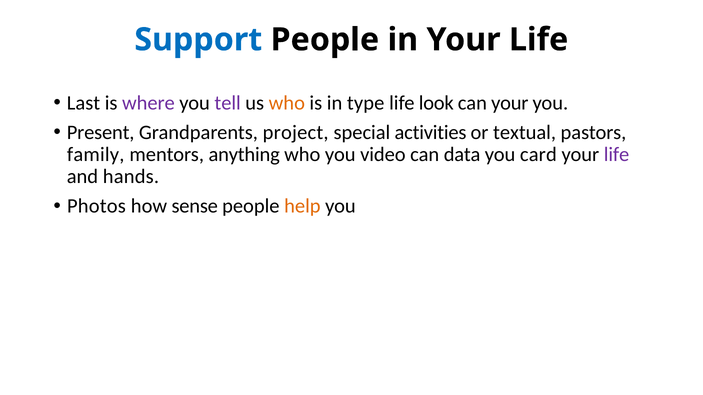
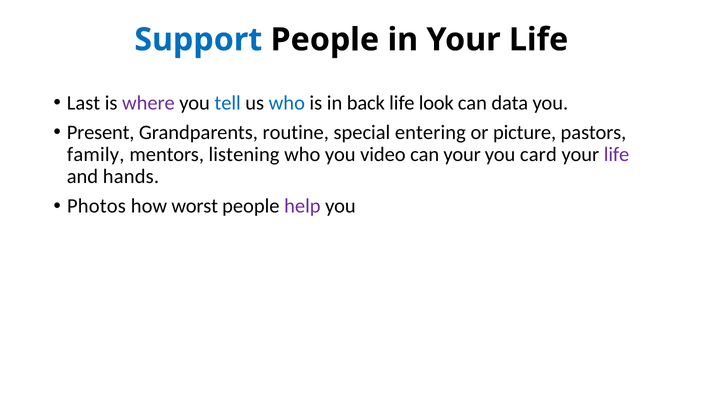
tell colour: purple -> blue (228, 103)
who colour: orange -> blue (287, 103)
type: type -> back (366, 103)
can your: your -> data (510, 103)
project: project -> routine (296, 133)
activities: activities -> entering (430, 133)
textual: textual -> picture (525, 133)
anything: anything -> listening (244, 155)
can data: data -> your (462, 155)
sense: sense -> worst (195, 206)
help colour: orange -> purple (302, 206)
